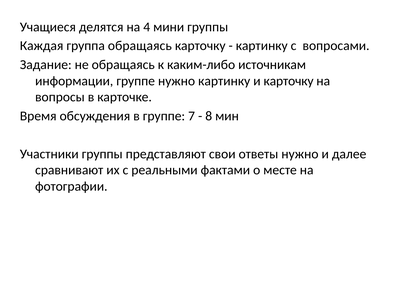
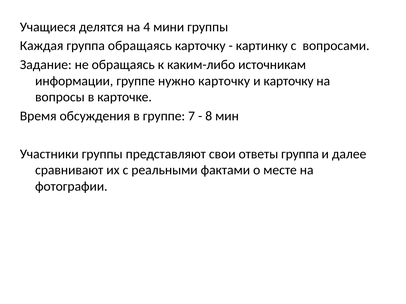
нужно картинку: картинку -> карточку (224, 81)
ответы нужно: нужно -> группа (300, 154)
